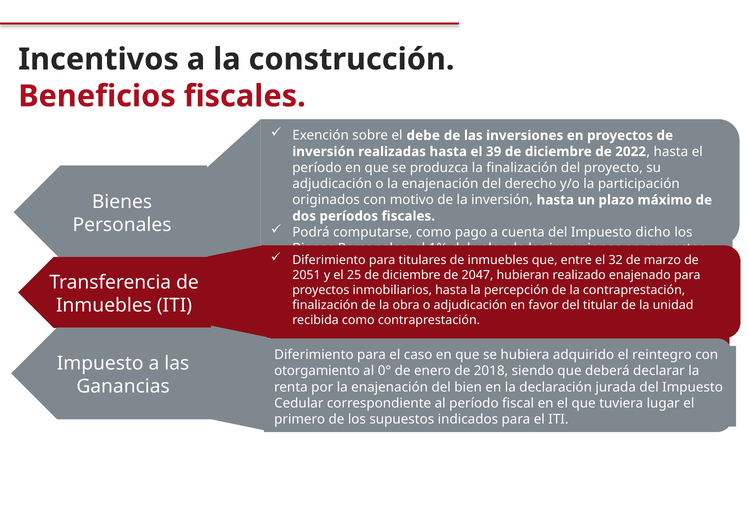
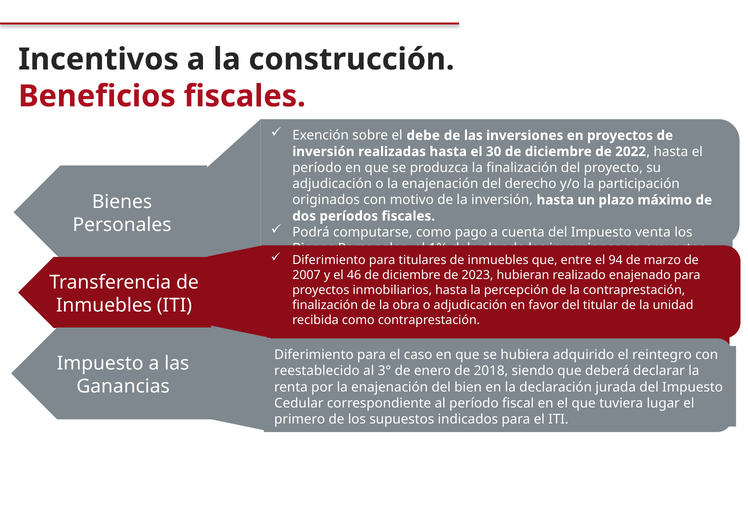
39: 39 -> 30 (494, 152)
dicho: dicho -> venta (653, 232)
32: 32 -> 94 (616, 260)
2051: 2051 -> 2007 (307, 275)
25: 25 -> 46 (354, 275)
2047: 2047 -> 2023 (477, 275)
otorgamiento: otorgamiento -> reestablecido (317, 371)
0°: 0° -> 3° (384, 371)
